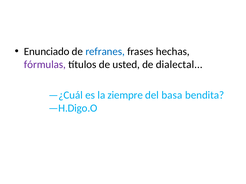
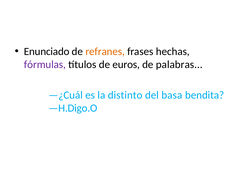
refranes colour: blue -> orange (105, 52)
usted: usted -> euros (126, 65)
dialectal: dialectal -> palabras (179, 65)
ziempre: ziempre -> distinto (125, 95)
